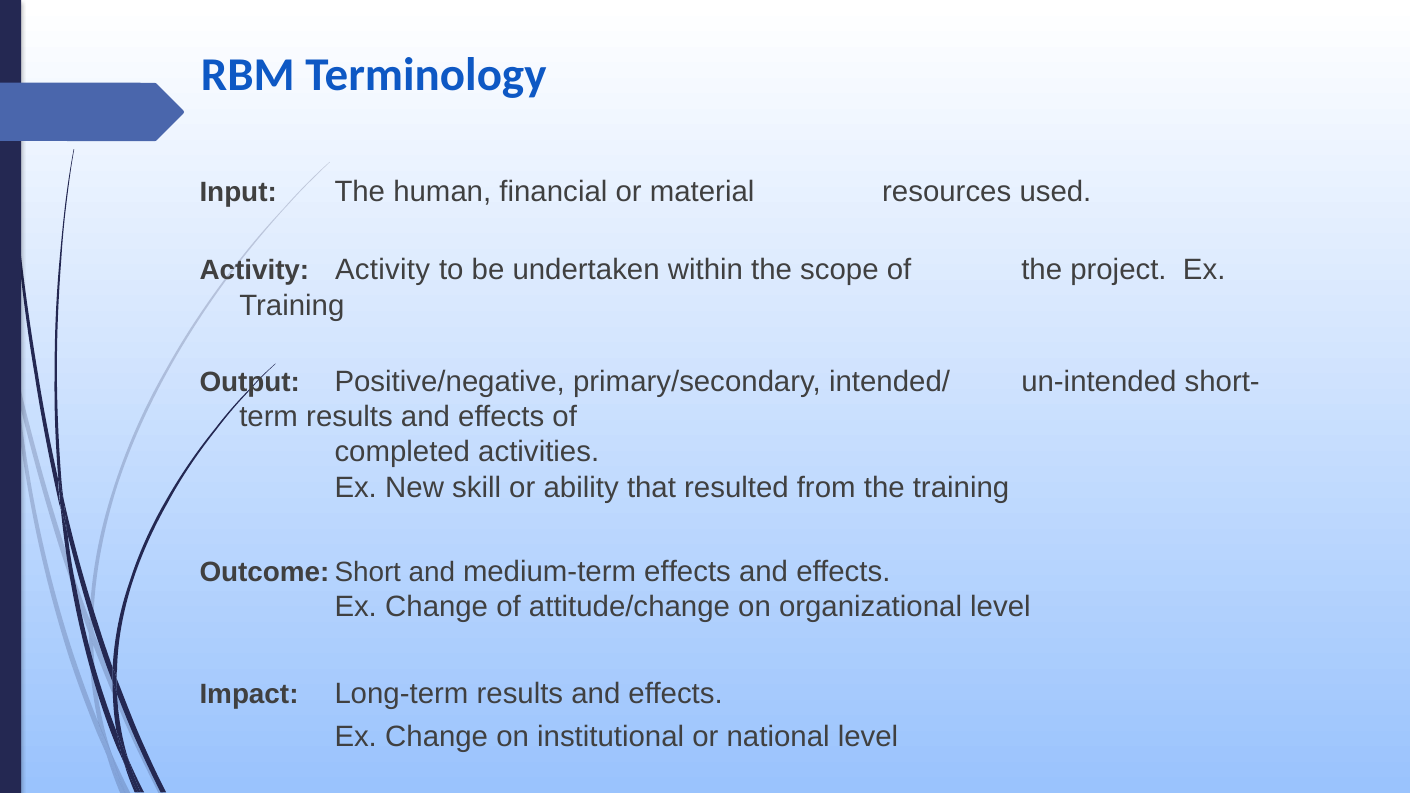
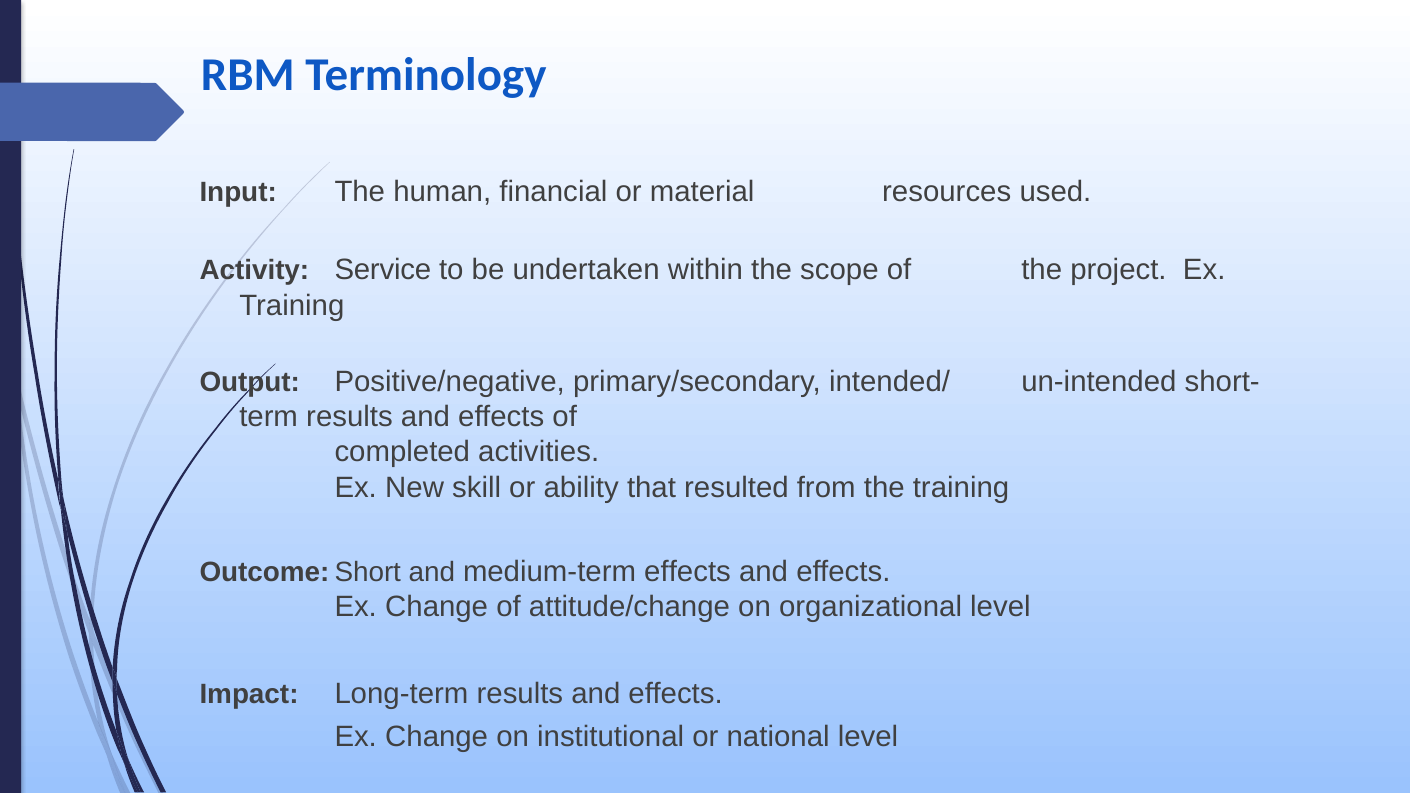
Activity Activity: Activity -> Service (383, 270)
